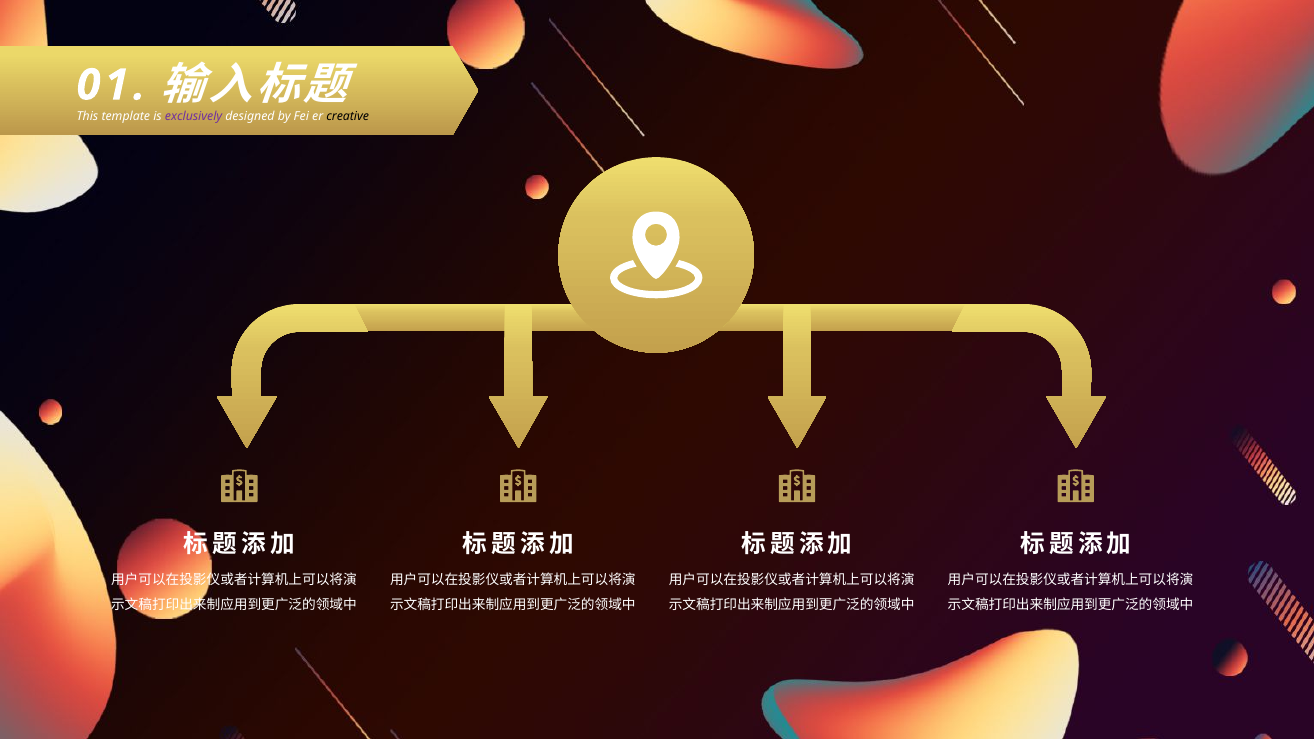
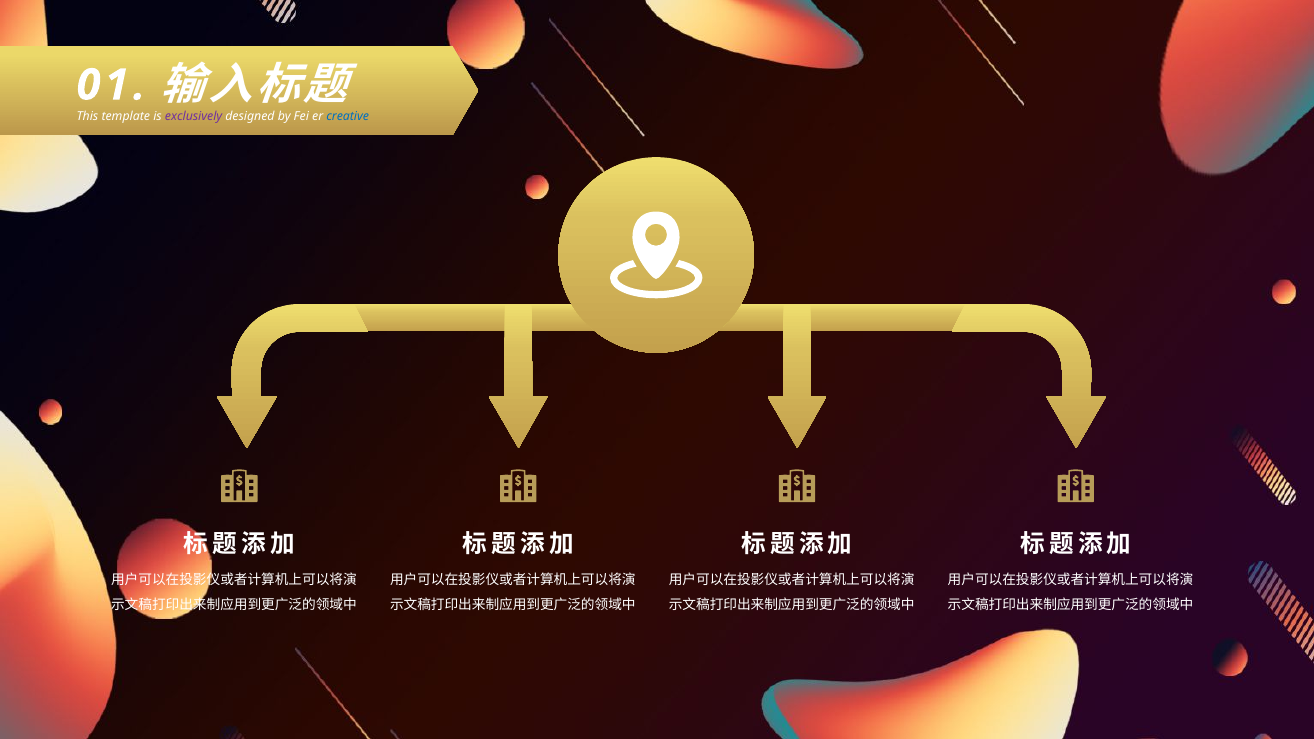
creative colour: black -> blue (348, 116)
